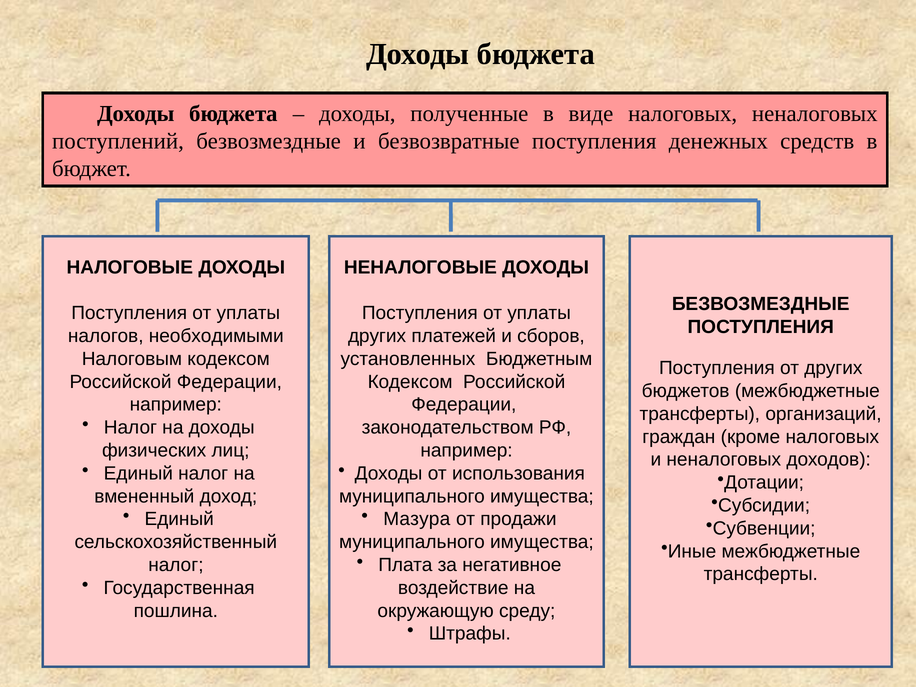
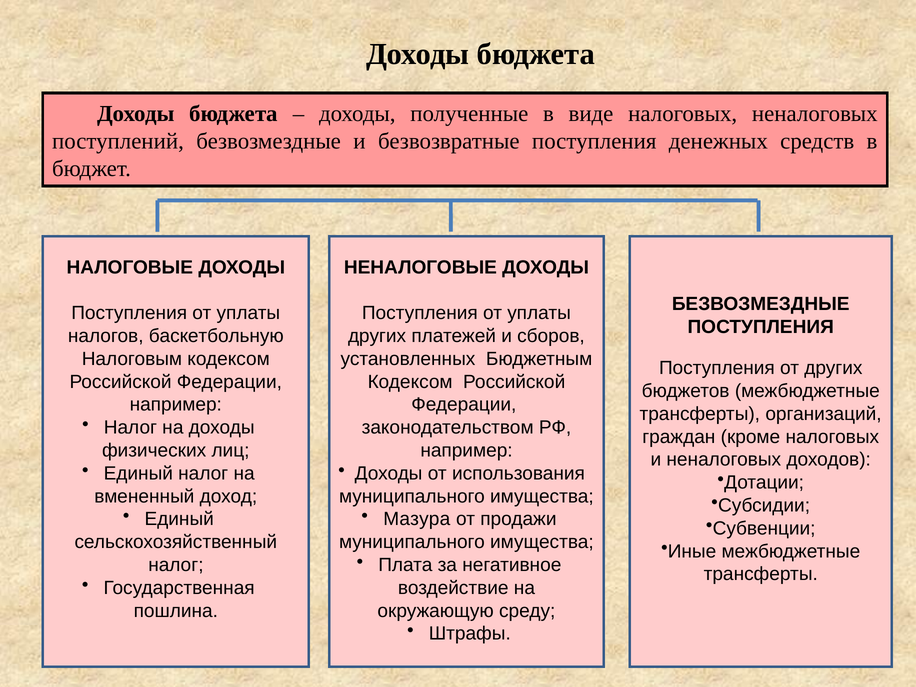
необходимыми: необходимыми -> баскетбольную (216, 336)
